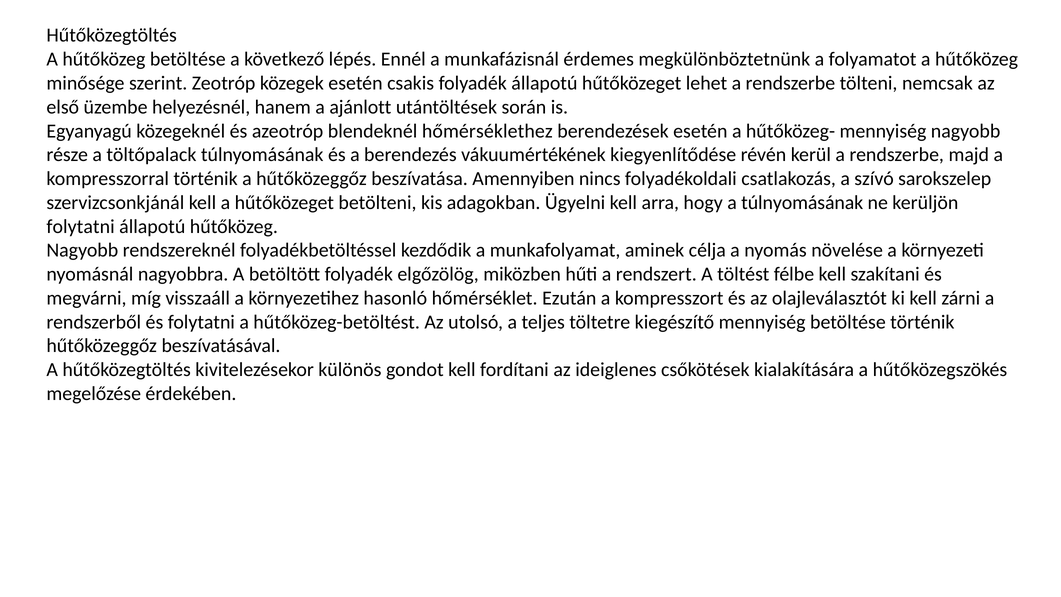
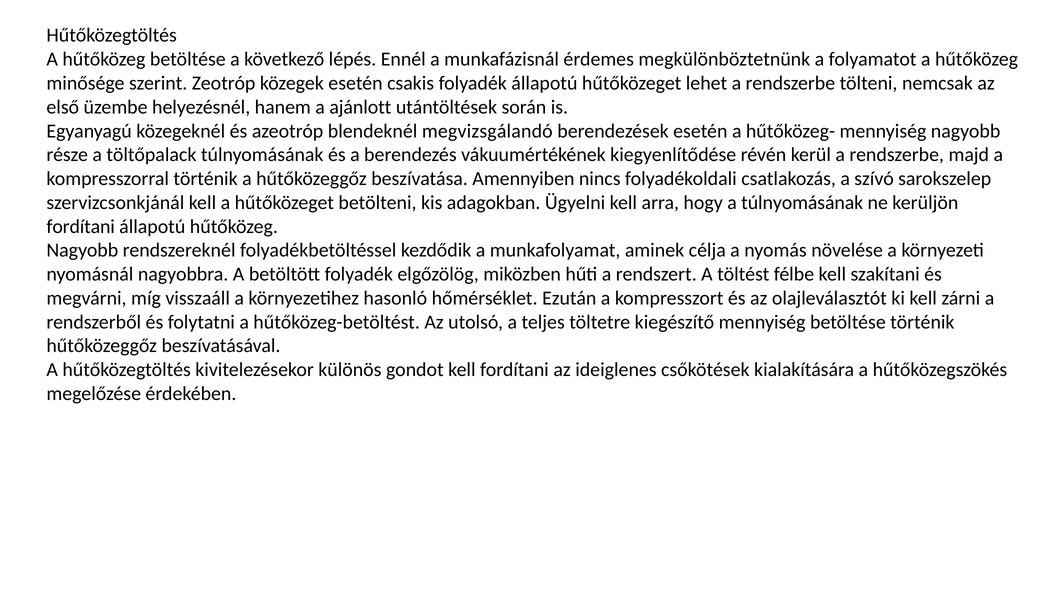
hőmérséklethez: hőmérséklethez -> megvizsgálandó (487, 131)
folytatni: folytatni -> fordítani (81, 226)
